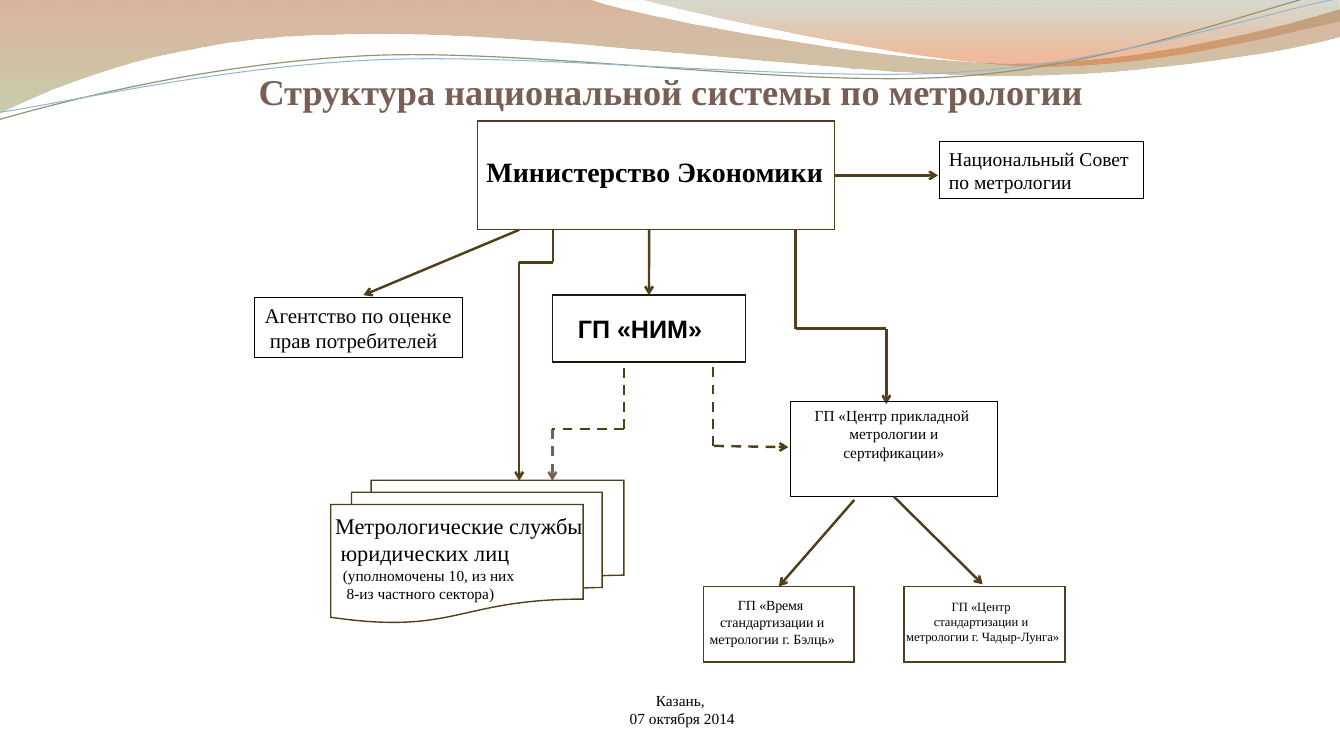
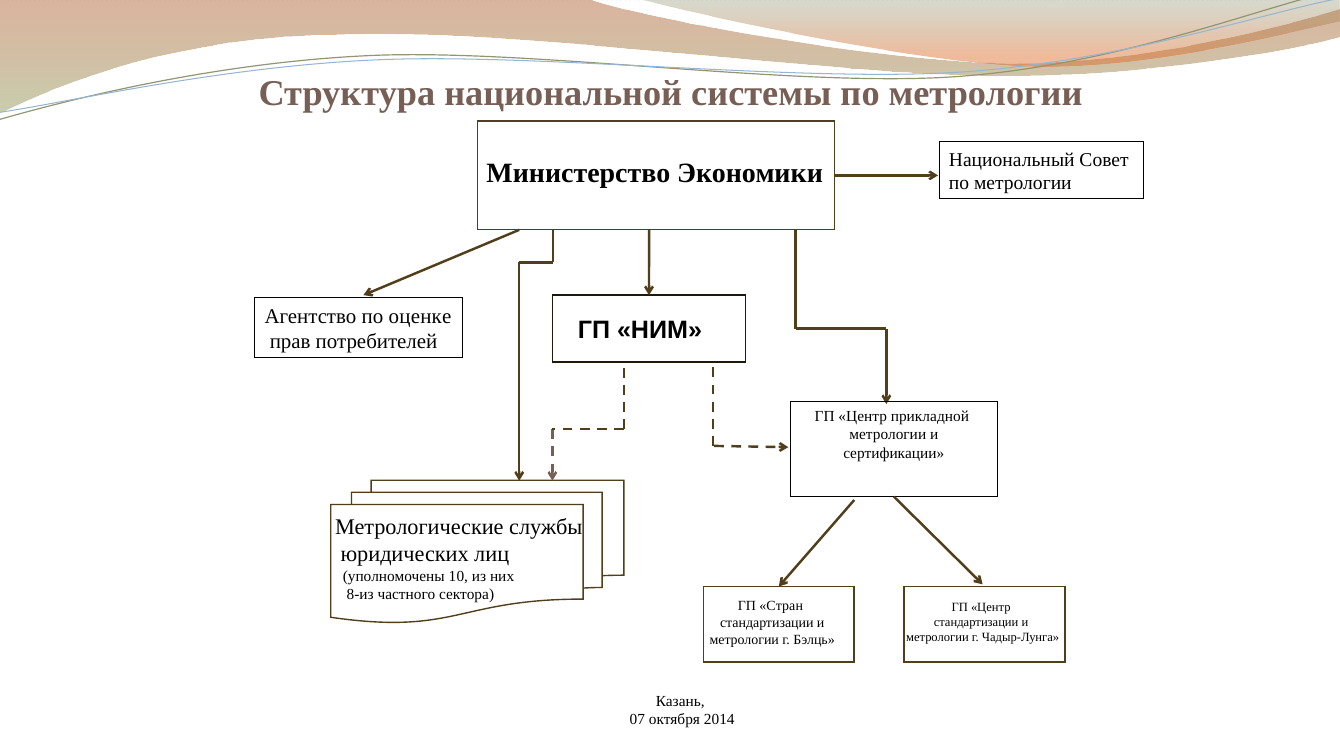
Время: Время -> Стран (781, 606)
